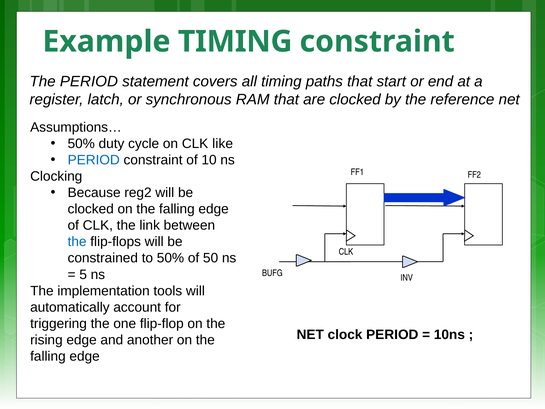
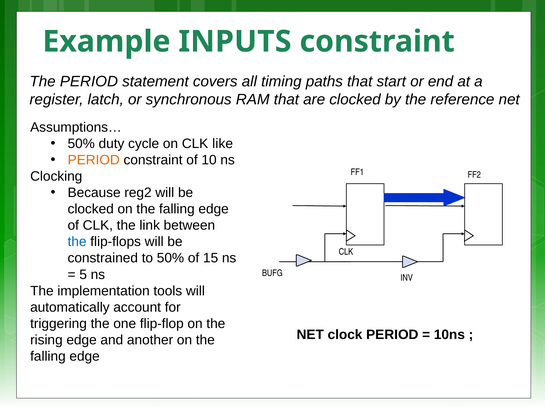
Example TIMING: TIMING -> INPUTS (235, 42)
PERIOD colour: blue -> orange (94, 160)
50: 50 -> 15 (211, 258)
